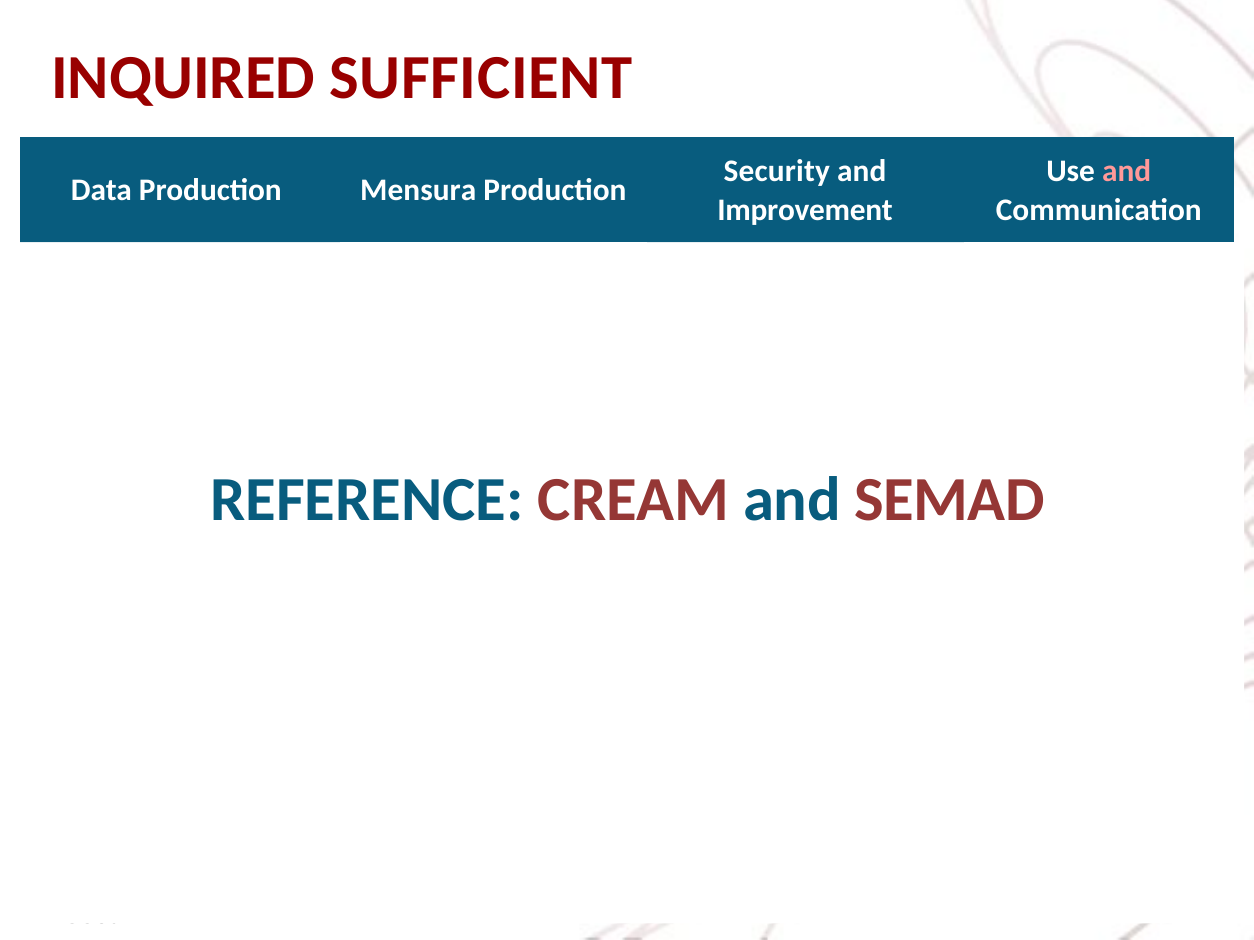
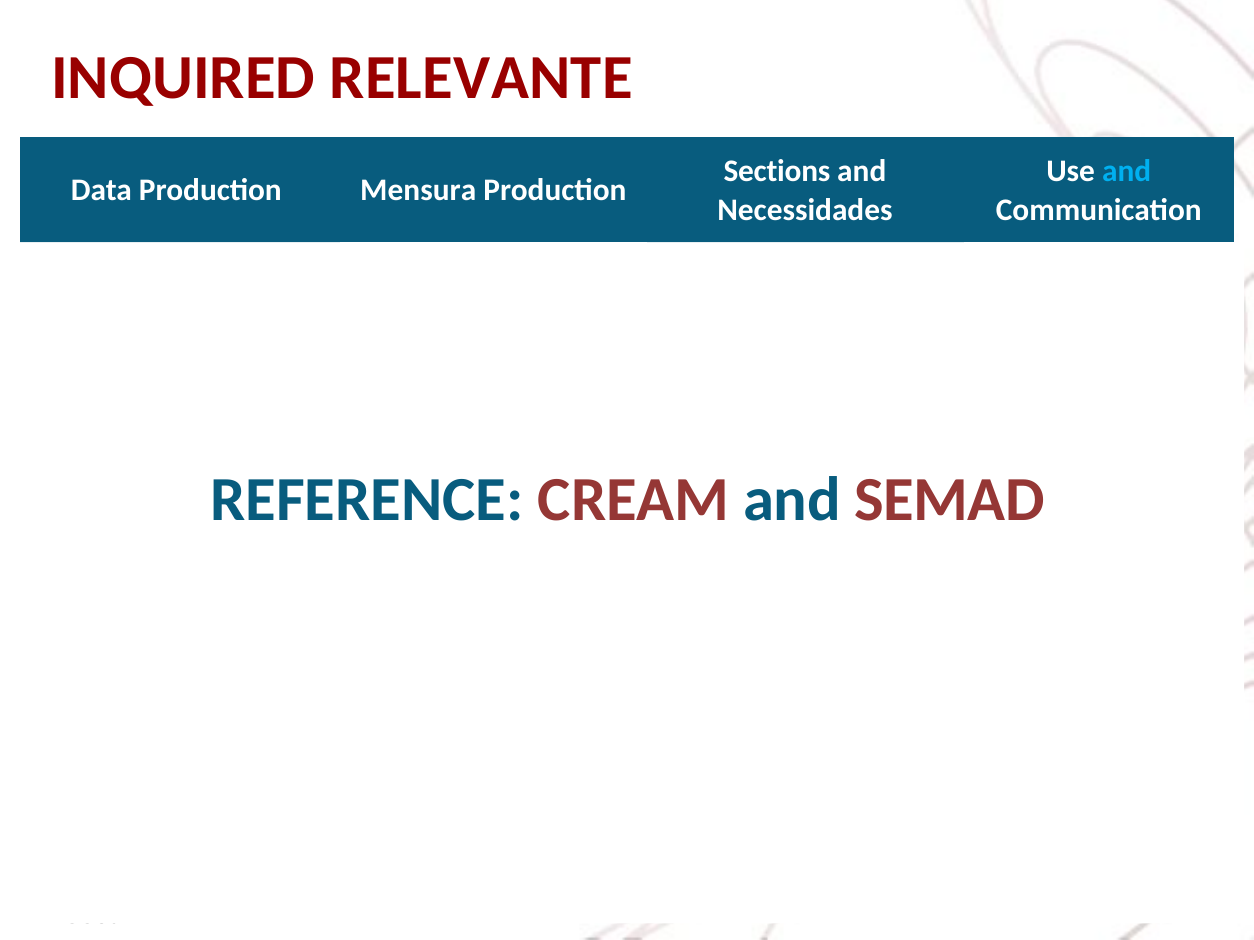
SUFFICIENT: SUFFICIENT -> RELEVANTE (481, 78)
Security: Security -> Sections (777, 172)
and colour: pink -> light blue (1127, 172)
Improvement: Improvement -> Necessidades (805, 210)
